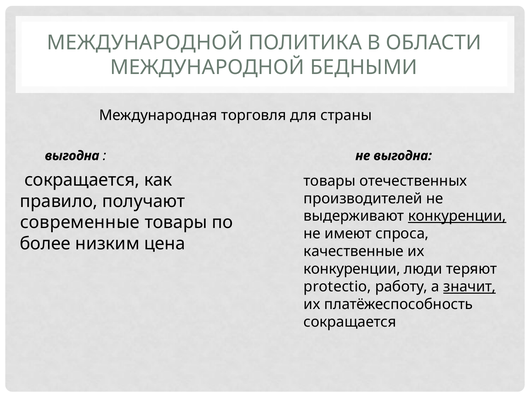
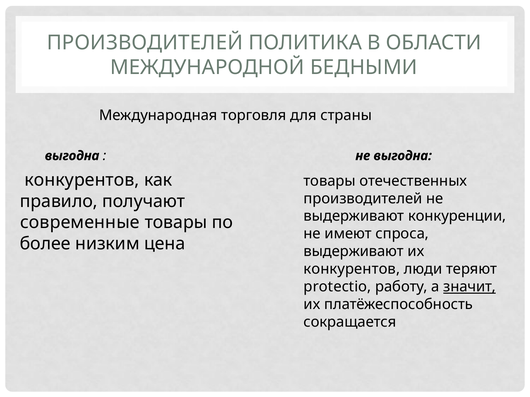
МЕЖДУНАРОДНОЙ: МЕЖДУНАРОДНОЙ -> ПРОИЗВОДИТЕЛЕЙ (145, 43)
сокращается: сокращается -> конкурентов (82, 180)
конкуренции underline: present -> none (457, 216)
качественные: качественные -> выдерживают (354, 252)
конкуренции: конкуренции -> конкурентов (352, 269)
